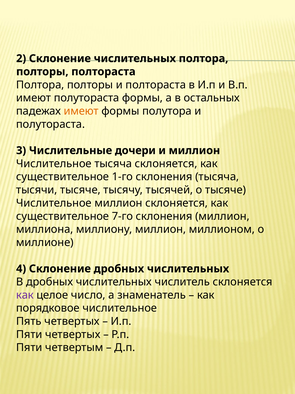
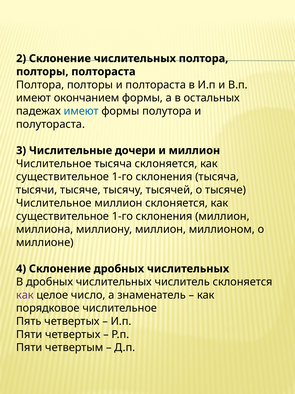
имеют полутораста: полутораста -> окончанием (87, 98)
имеют colour: orange -> blue (81, 111)
7-го: 7-го -> 1-го (122, 216)
